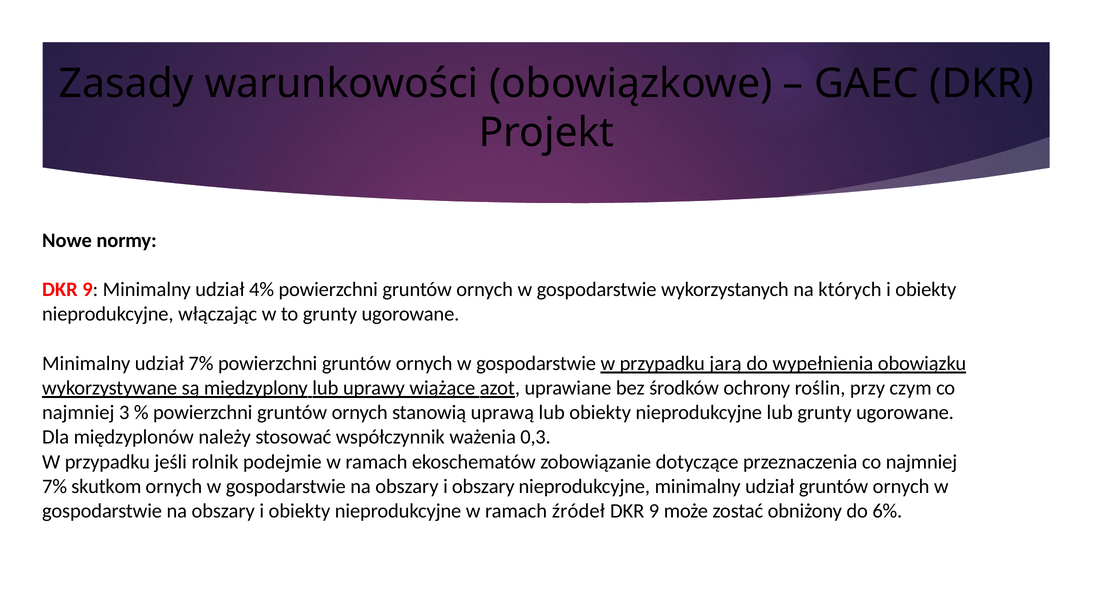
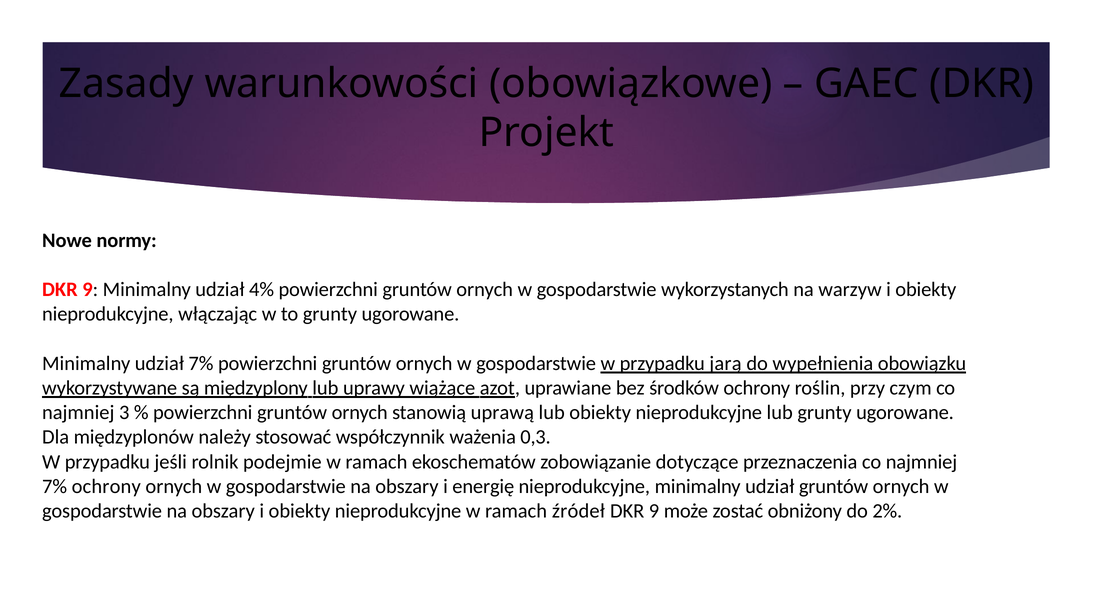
których: których -> warzyw (850, 289)
7% skutkom: skutkom -> ochrony (106, 486)
i obszary: obszary -> energię (483, 486)
6%: 6% -> 2% (887, 511)
